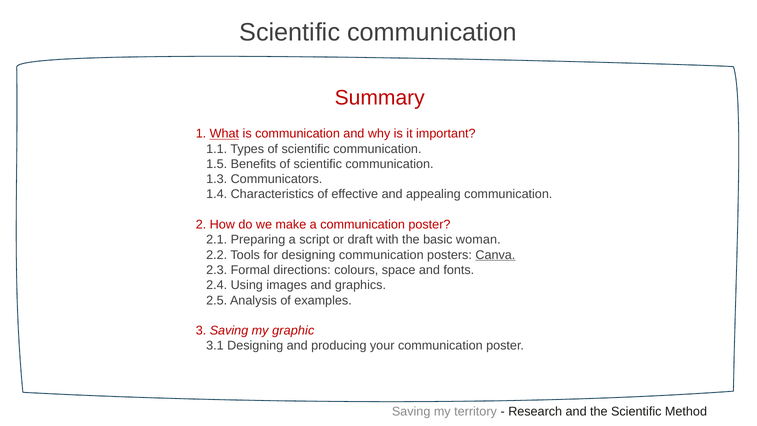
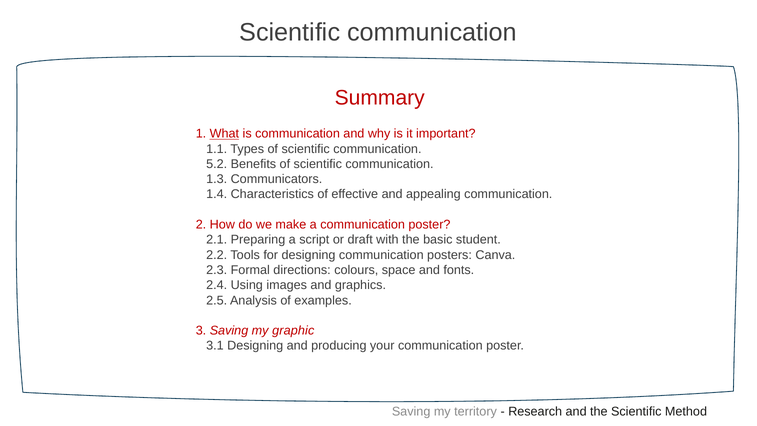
1.5: 1.5 -> 5.2 (217, 164)
woman: woman -> student (478, 240)
Canva underline: present -> none (495, 255)
